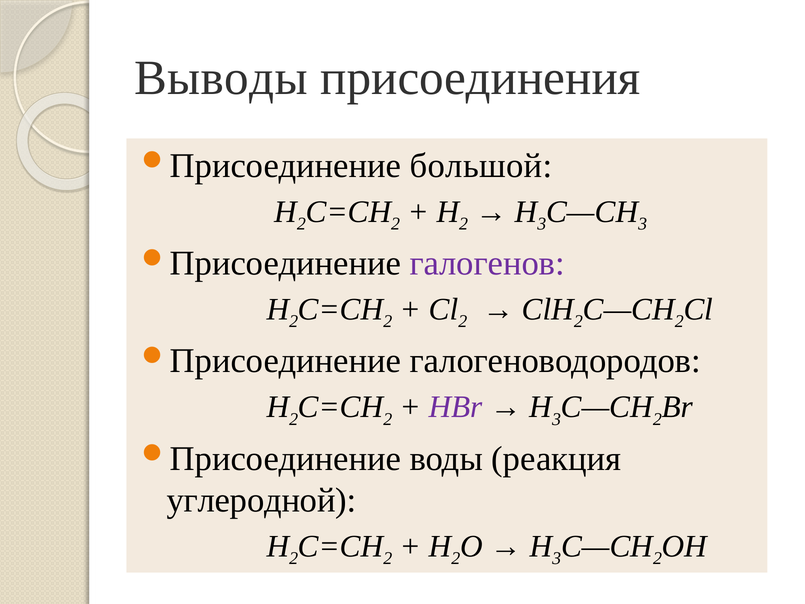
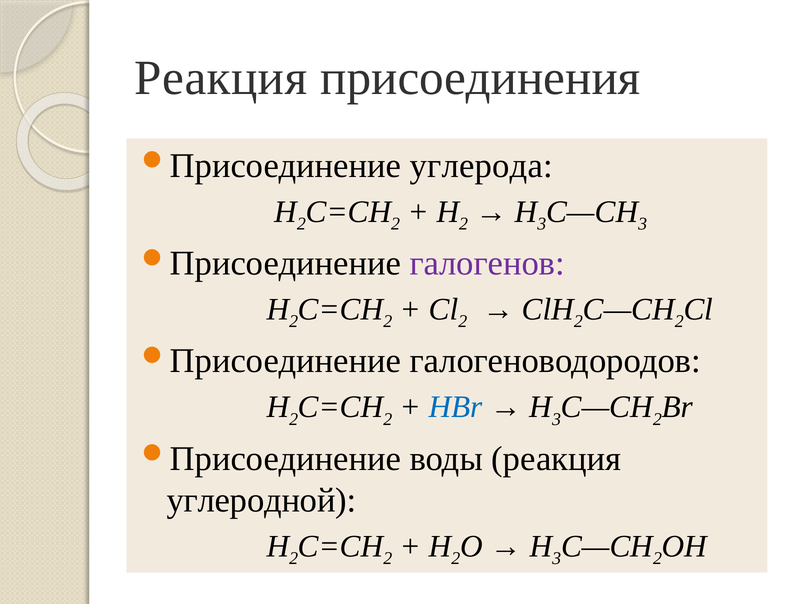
Выводы: Выводы -> Реакция (221, 78)
большой: большой -> углерода (481, 166)
НВr colour: purple -> blue (456, 407)
